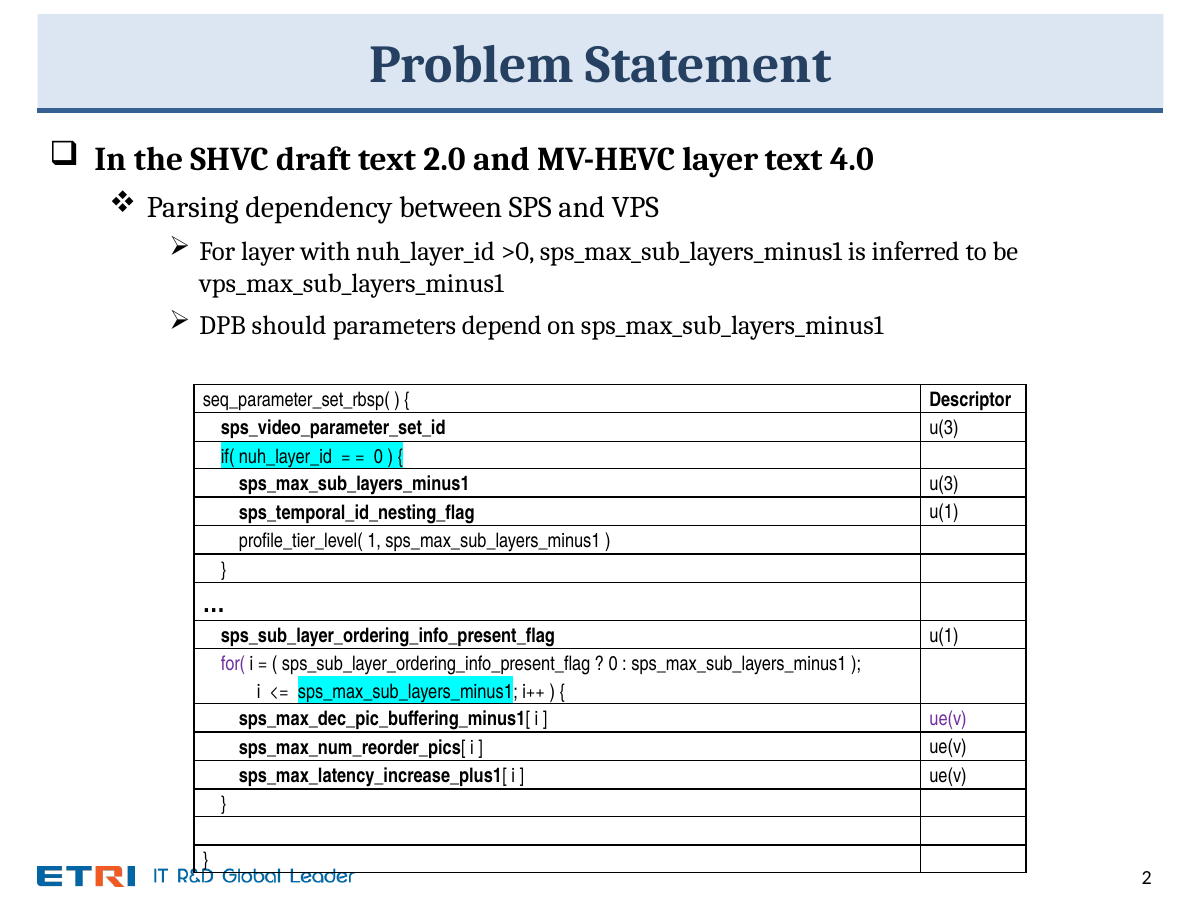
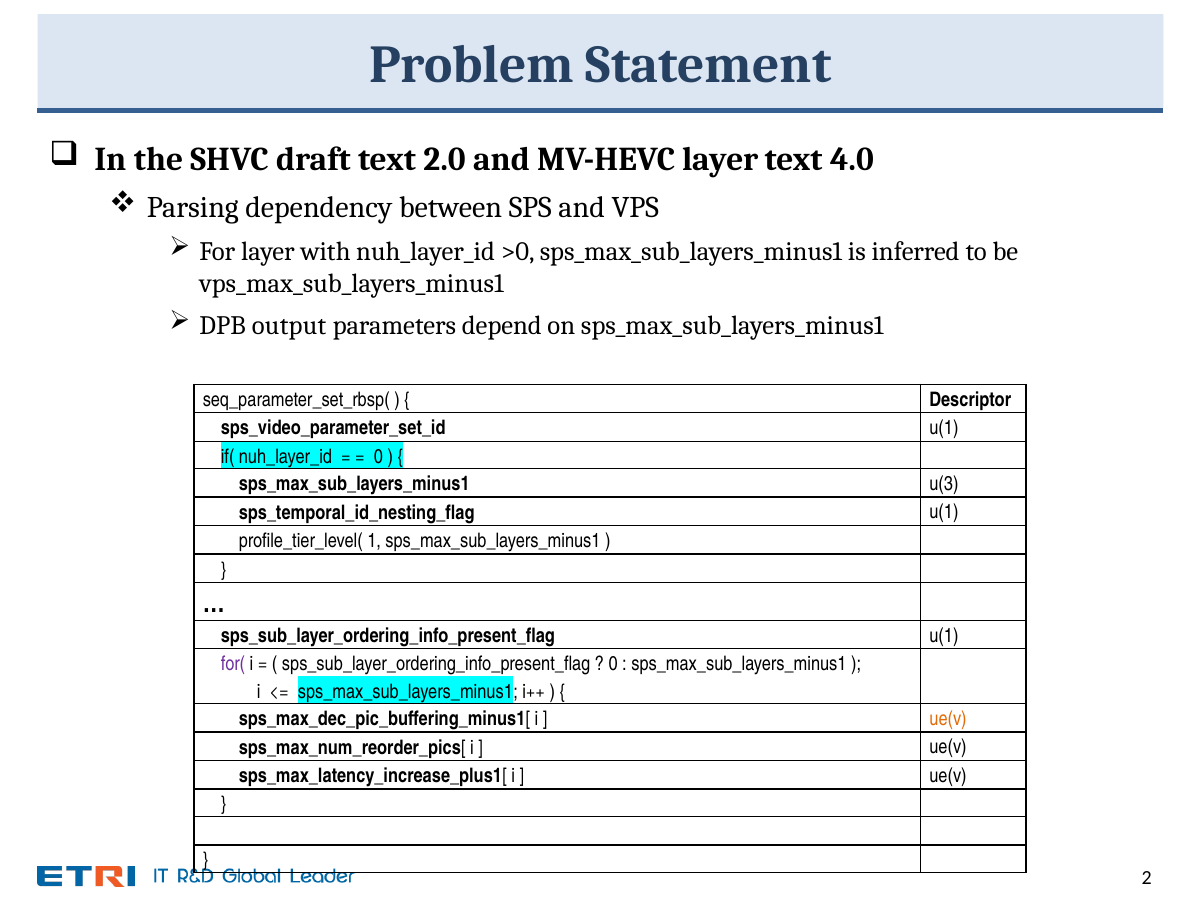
should: should -> output (289, 325)
u(3: u(3 -> u(1 (944, 428)
ue(v colour: purple -> orange (948, 719)
